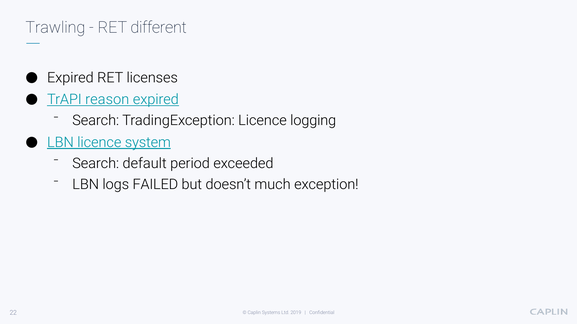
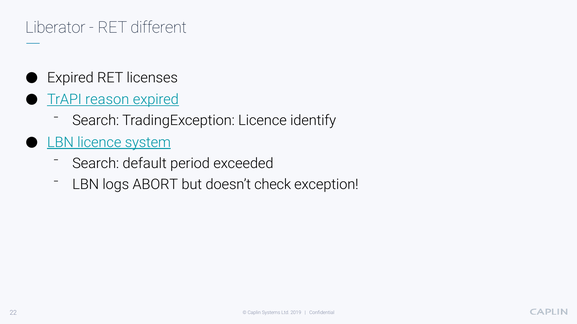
Trawling: Trawling -> Liberator (55, 27)
logging: logging -> identify (313, 121)
FAILED: FAILED -> ABORT (155, 185)
much: much -> check (273, 185)
